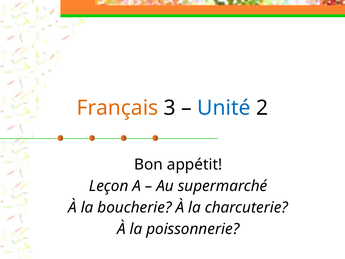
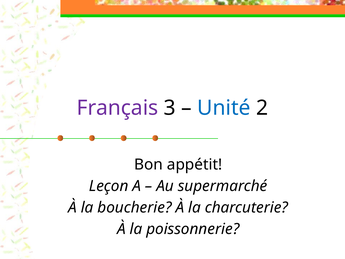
Français colour: orange -> purple (117, 108)
